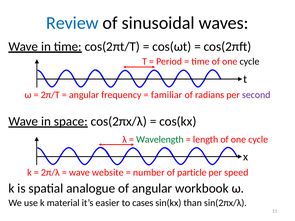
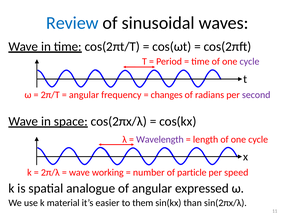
cycle colour: black -> purple (249, 62)
familiar: familiar -> changes (167, 95)
Wavelength colour: green -> purple (160, 140)
website: website -> working (108, 173)
workbook: workbook -> expressed (202, 189)
cases: cases -> them (143, 203)
